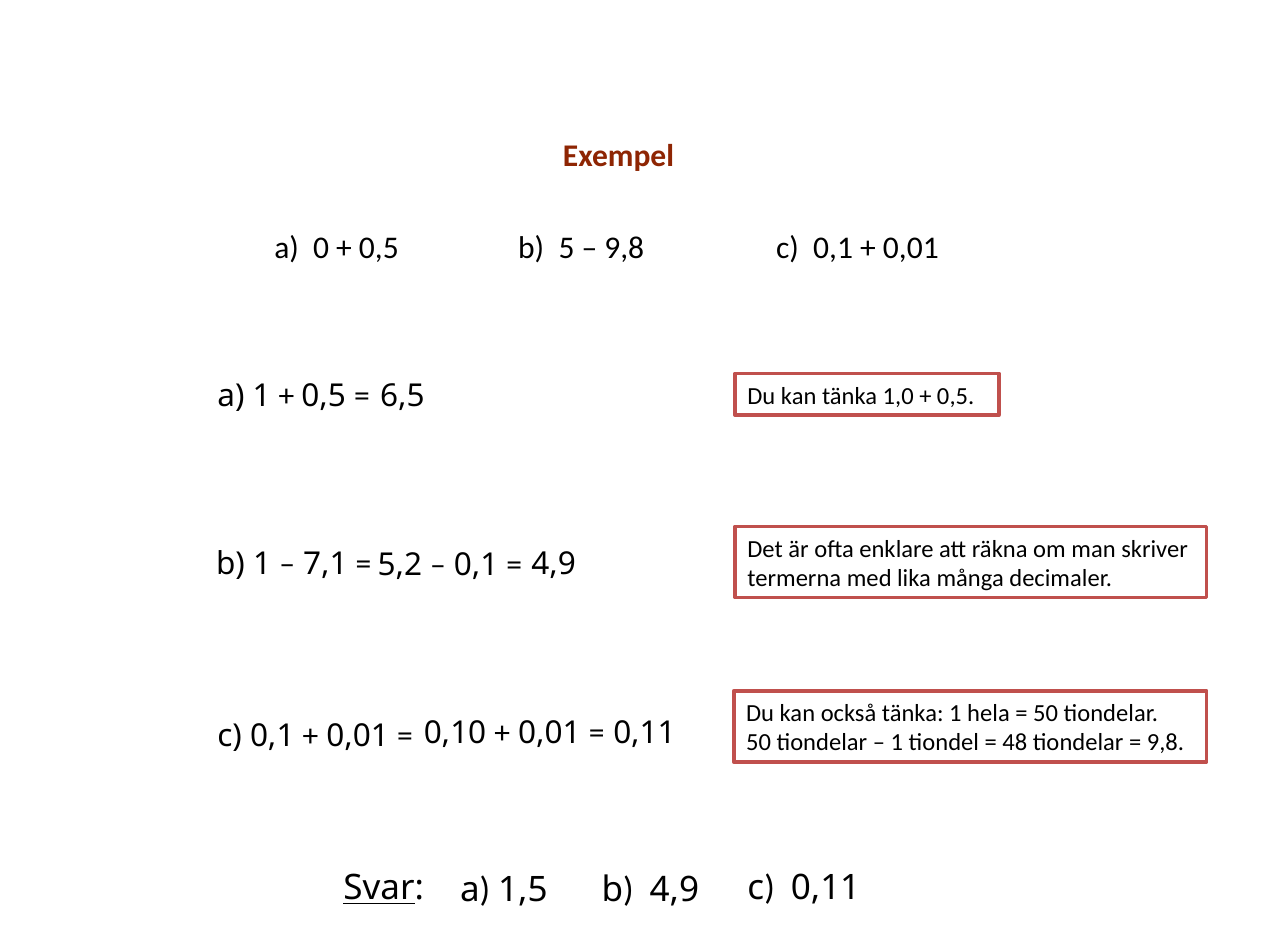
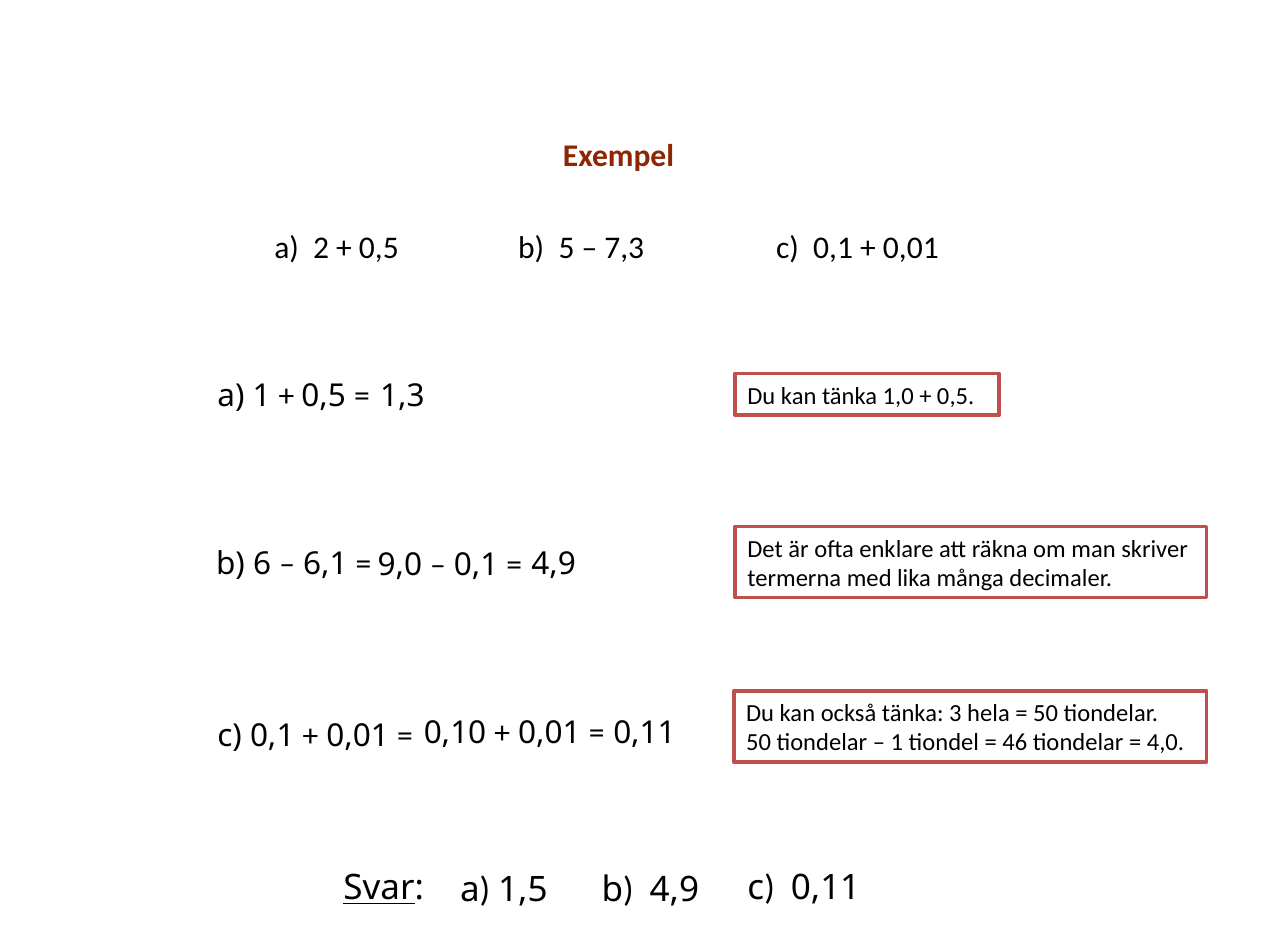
0: 0 -> 2 (321, 248)
9,8: 9,8 -> 7,3 (624, 248)
6,5: 6,5 -> 1,3 (402, 397)
b 1: 1 -> 6 (262, 564)
7,1: 7,1 -> 6,1 (325, 564)
5,2: 5,2 -> 9,0 (400, 565)
tänka 1: 1 -> 3 (955, 714)
48: 48 -> 46 (1015, 743)
9,8: 9,8 -> 4,0 (1166, 743)
